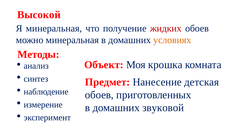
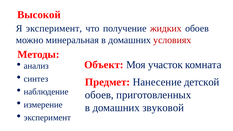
Я минеральная: минеральная -> эксперимент (54, 28)
условиях colour: orange -> red (172, 40)
крошка: крошка -> участок (165, 65)
детская: детская -> детской (202, 82)
